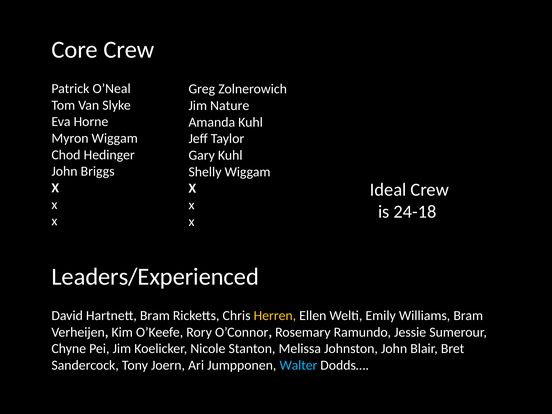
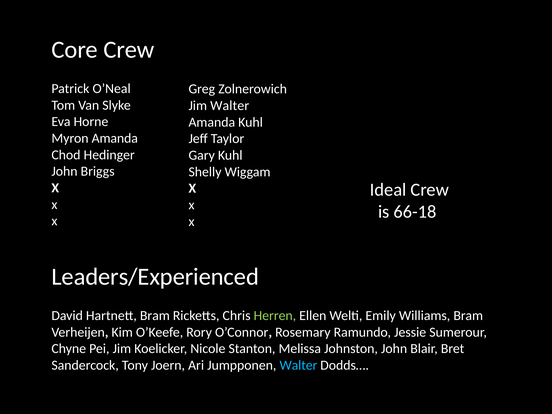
Jim Nature: Nature -> Walter (230, 106)
Myron Wiggam: Wiggam -> Amanda (115, 138)
24-18: 24-18 -> 66-18 (415, 212)
Herren colour: yellow -> light green (275, 316)
